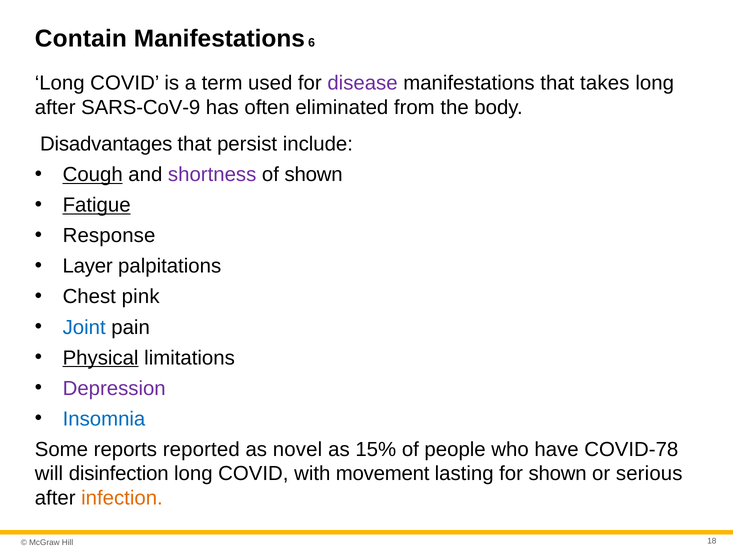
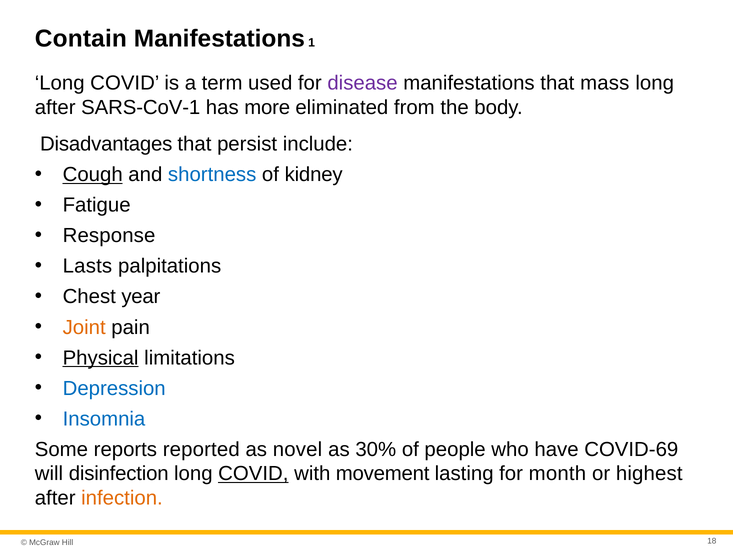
6: 6 -> 1 (312, 43)
takes: takes -> mass (605, 83)
SARS-CoV-9: SARS-CoV-9 -> SARS-CoV-1 (141, 108)
often: often -> more (267, 108)
shortness colour: purple -> blue (212, 175)
of shown: shown -> kidney (314, 175)
Fatigue underline: present -> none (97, 206)
Layer: Layer -> Lasts (87, 267)
pink: pink -> year (141, 297)
Joint colour: blue -> orange (84, 328)
Depression colour: purple -> blue (114, 389)
15%: 15% -> 30% (376, 450)
COVID-78: COVID-78 -> COVID-69 (631, 450)
COVID underline: none -> present (253, 474)
for shown: shown -> month (557, 474)
serious: serious -> highest (649, 474)
